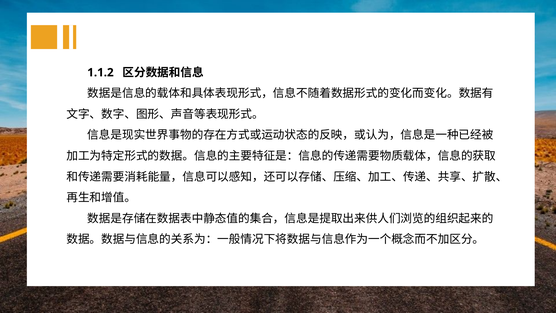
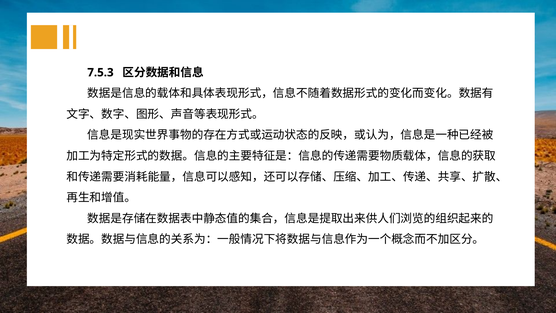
1.1.2: 1.1.2 -> 7.5.3 (100, 72)
